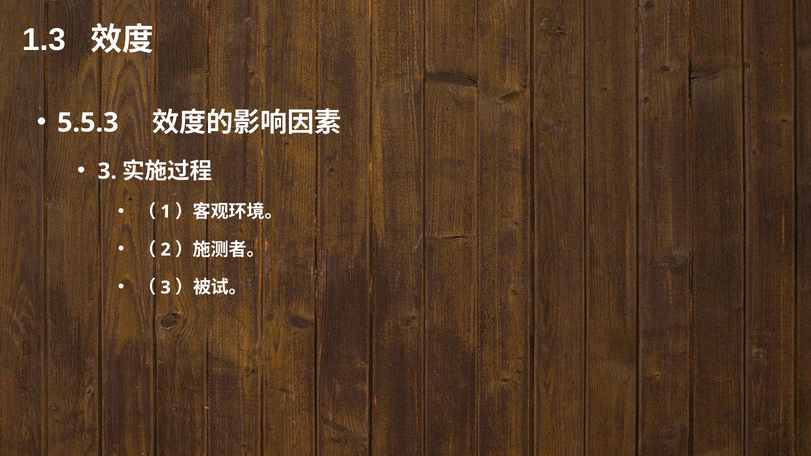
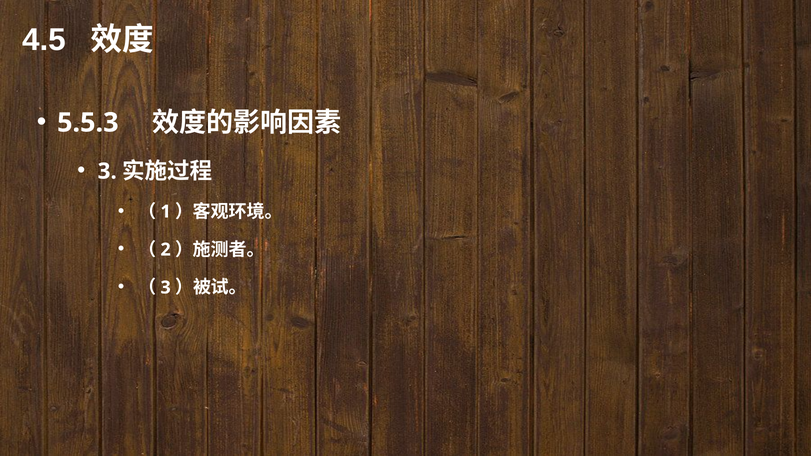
1.3: 1.3 -> 4.5 (44, 40)
